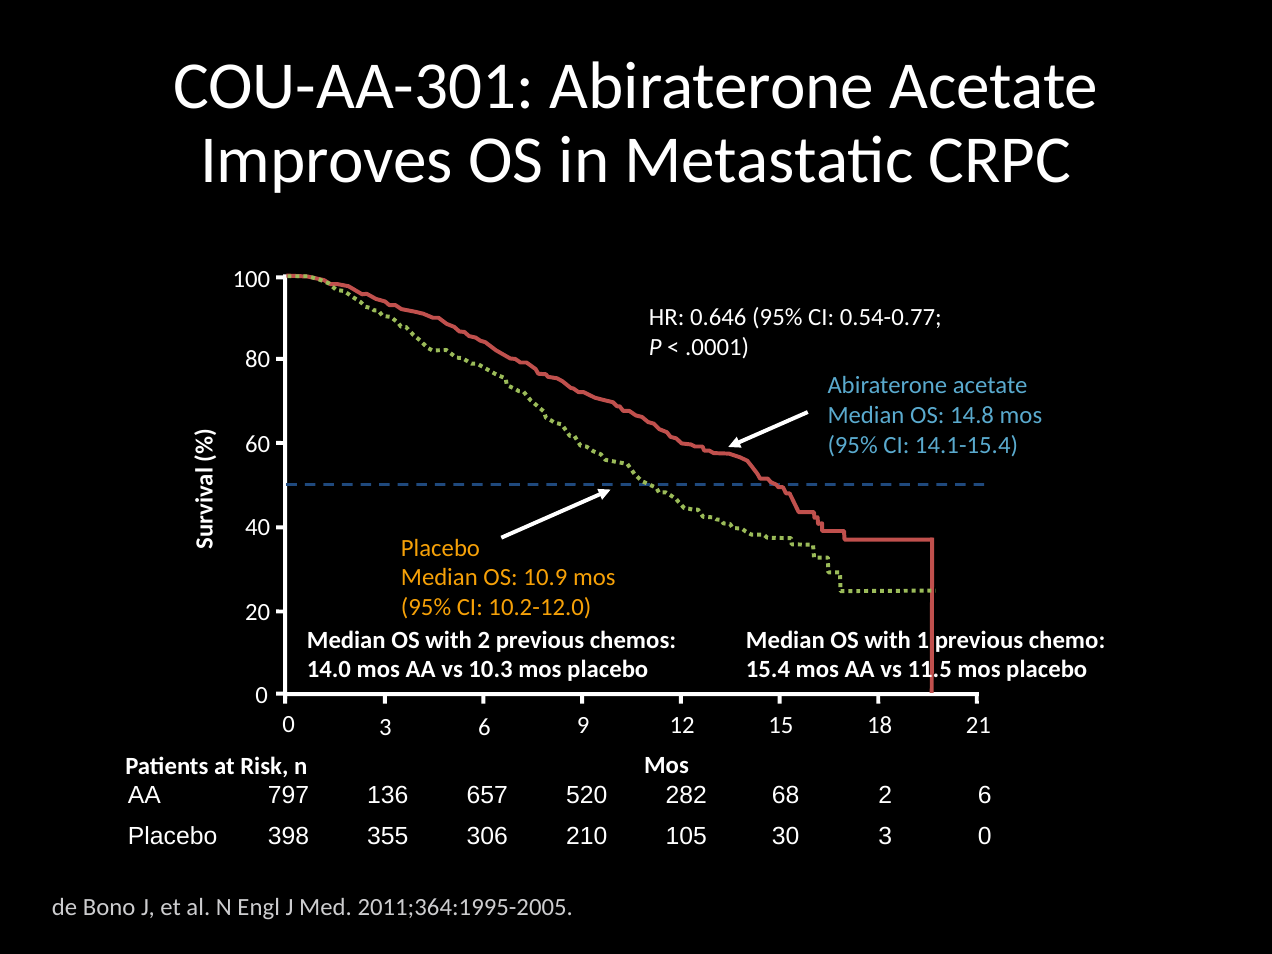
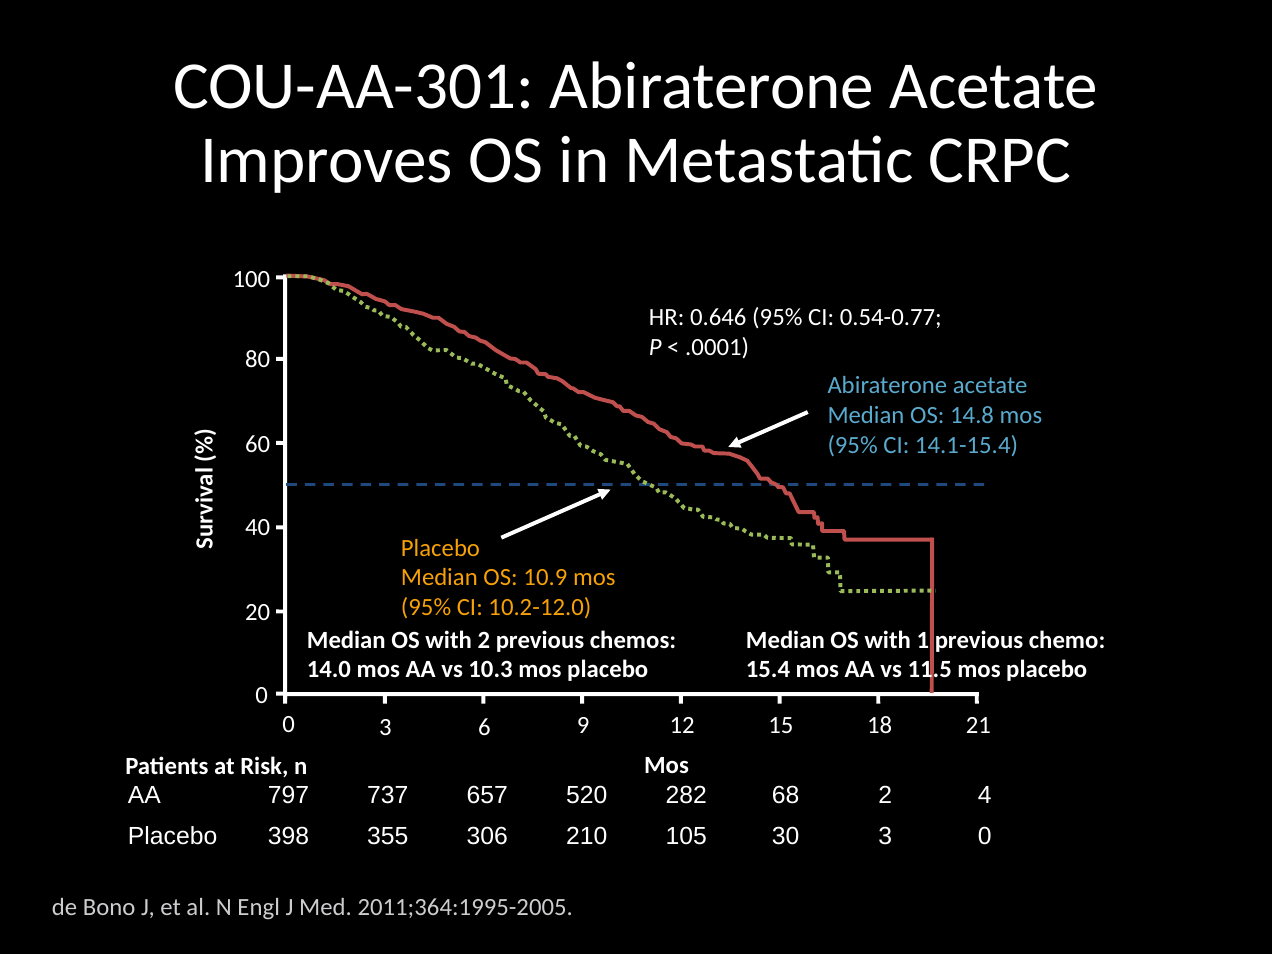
136: 136 -> 737 (388, 796)
2 6: 6 -> 4 (985, 796)
